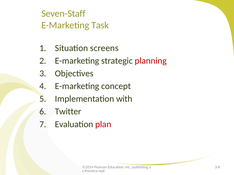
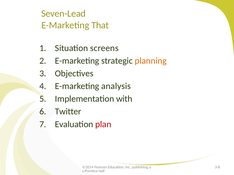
Seven-Staff: Seven-Staff -> Seven-Lead (63, 14)
Task: Task -> That (100, 25)
planning colour: red -> orange (151, 61)
concept: concept -> analysis (116, 86)
